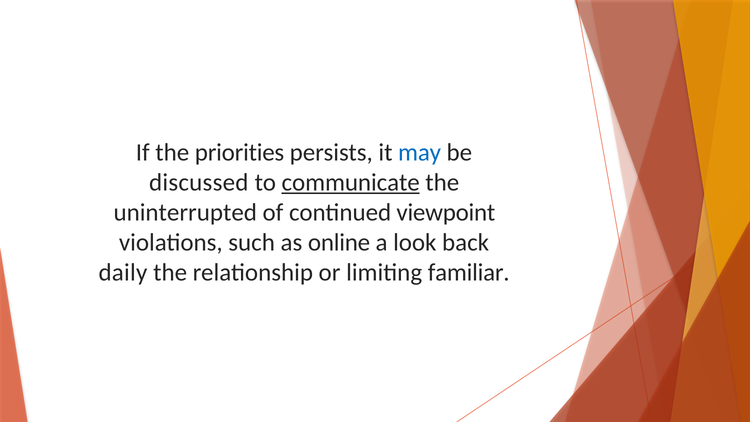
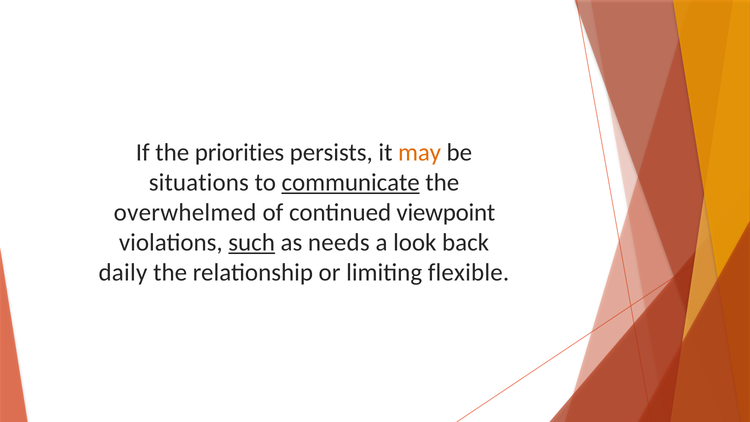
may colour: blue -> orange (420, 153)
discussed: discussed -> situations (199, 183)
uninterrupted: uninterrupted -> overwhelmed (185, 213)
such underline: none -> present (252, 243)
online: online -> needs (339, 243)
familiar: familiar -> flexible (468, 273)
